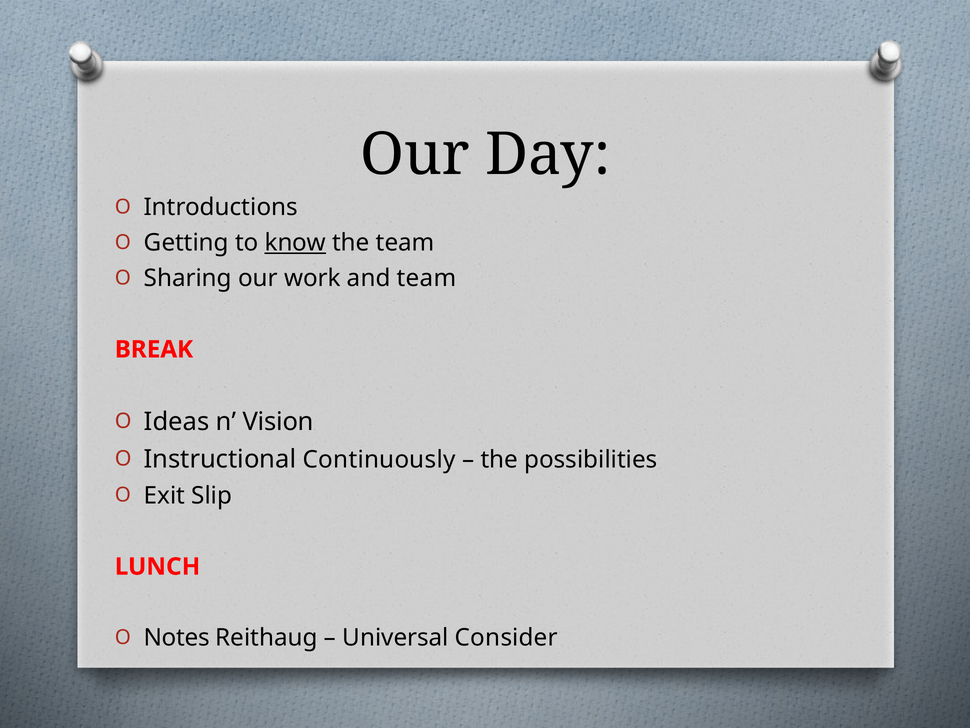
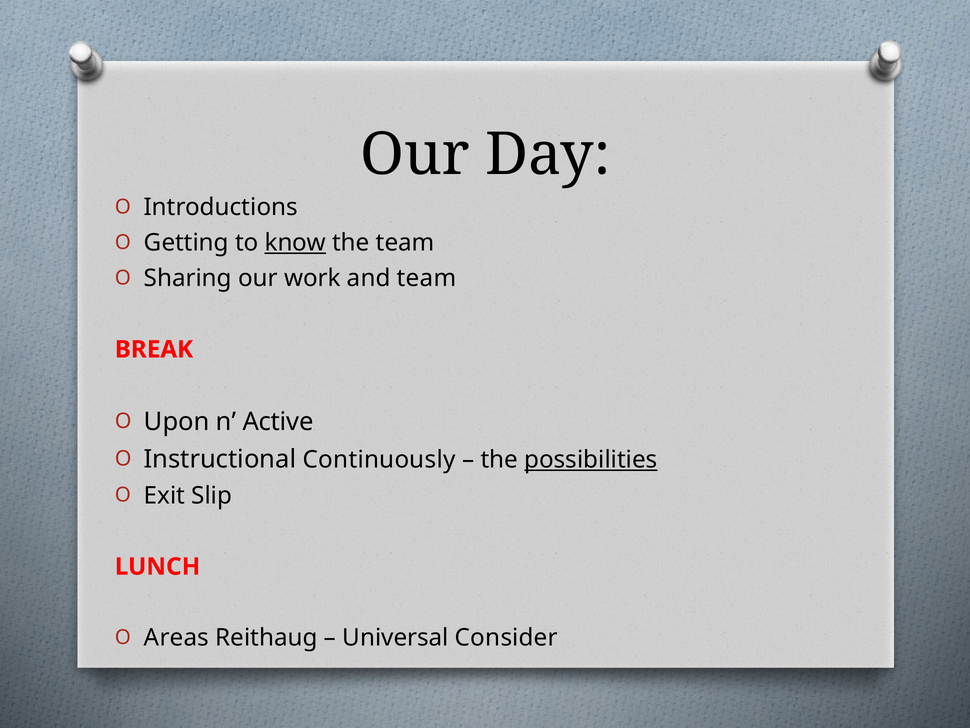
Ideas: Ideas -> Upon (177, 421)
Vision: Vision -> Active (278, 421)
possibilities underline: none -> present (591, 459)
Notes: Notes -> Areas (176, 637)
